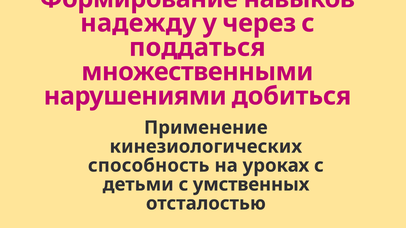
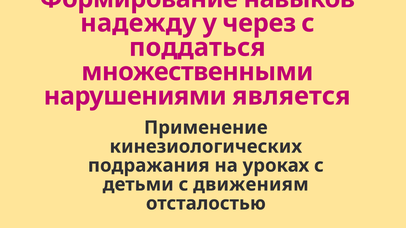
добиться: добиться -> является (291, 96)
способность: способность -> подражания (149, 166)
умственных: умственных -> движениям (251, 185)
